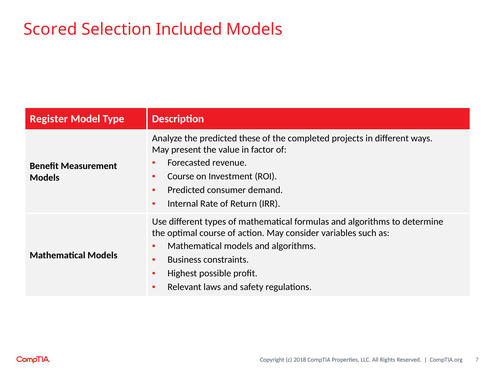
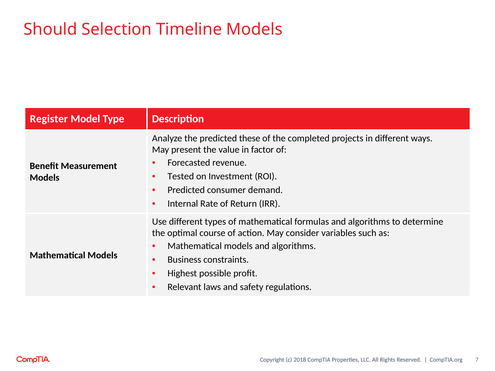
Scored: Scored -> Should (50, 29)
Included: Included -> Timeline (189, 29)
Course: Course -> Tested (181, 176)
